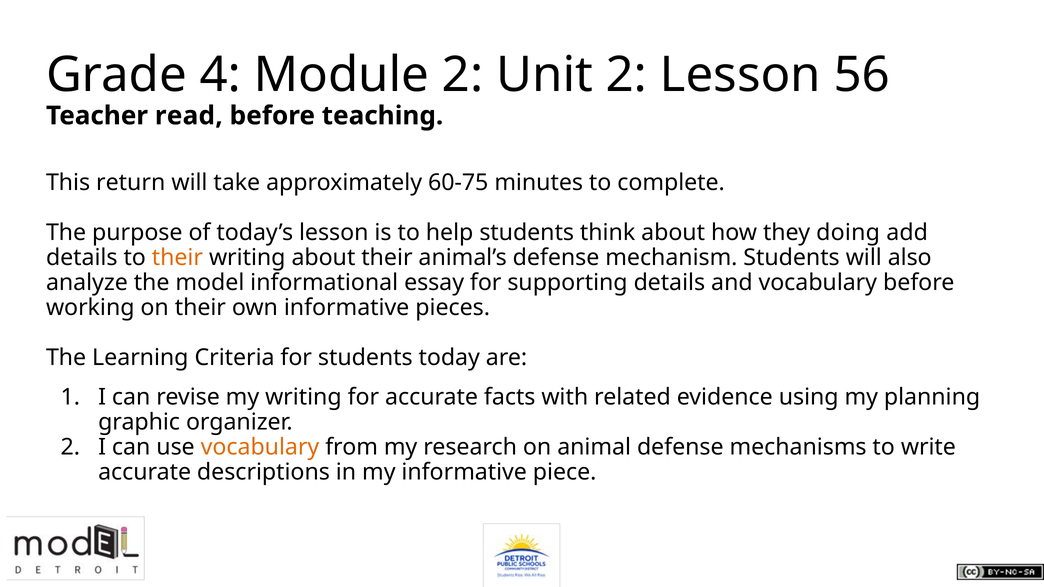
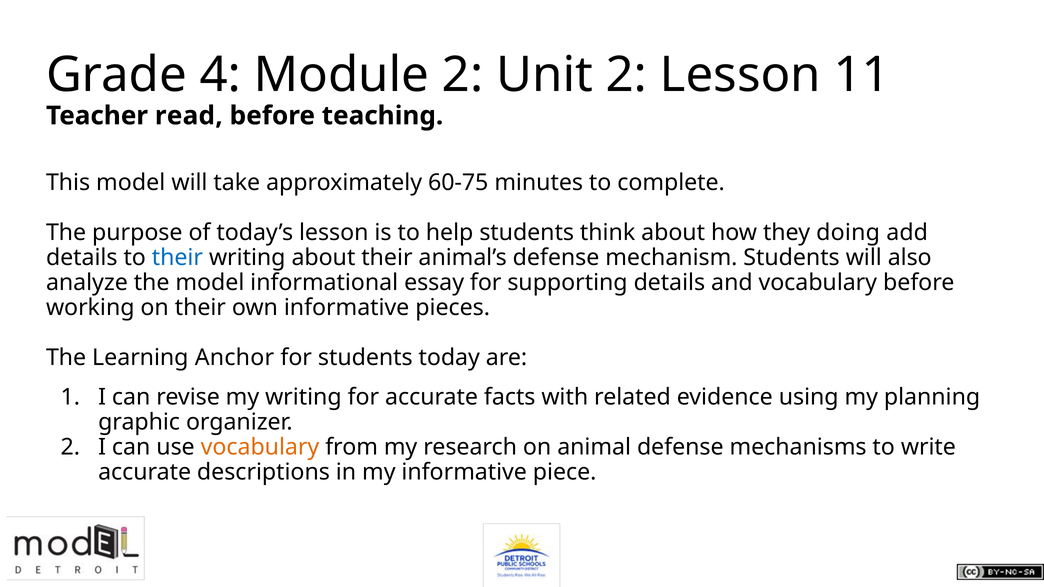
56: 56 -> 11 (862, 75)
This return: return -> model (131, 183)
their colour: orange -> blue (177, 258)
Criteria: Criteria -> Anchor (234, 358)
